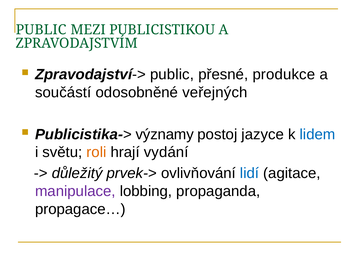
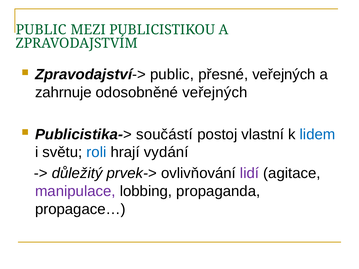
přesné produkce: produkce -> veřejných (284, 75)
součástí: součástí -> zahrnuje (63, 93)
významy: významy -> součástí (165, 134)
jazyce: jazyce -> vlastní (263, 134)
roli colour: orange -> blue (96, 152)
lidí colour: blue -> purple (250, 173)
